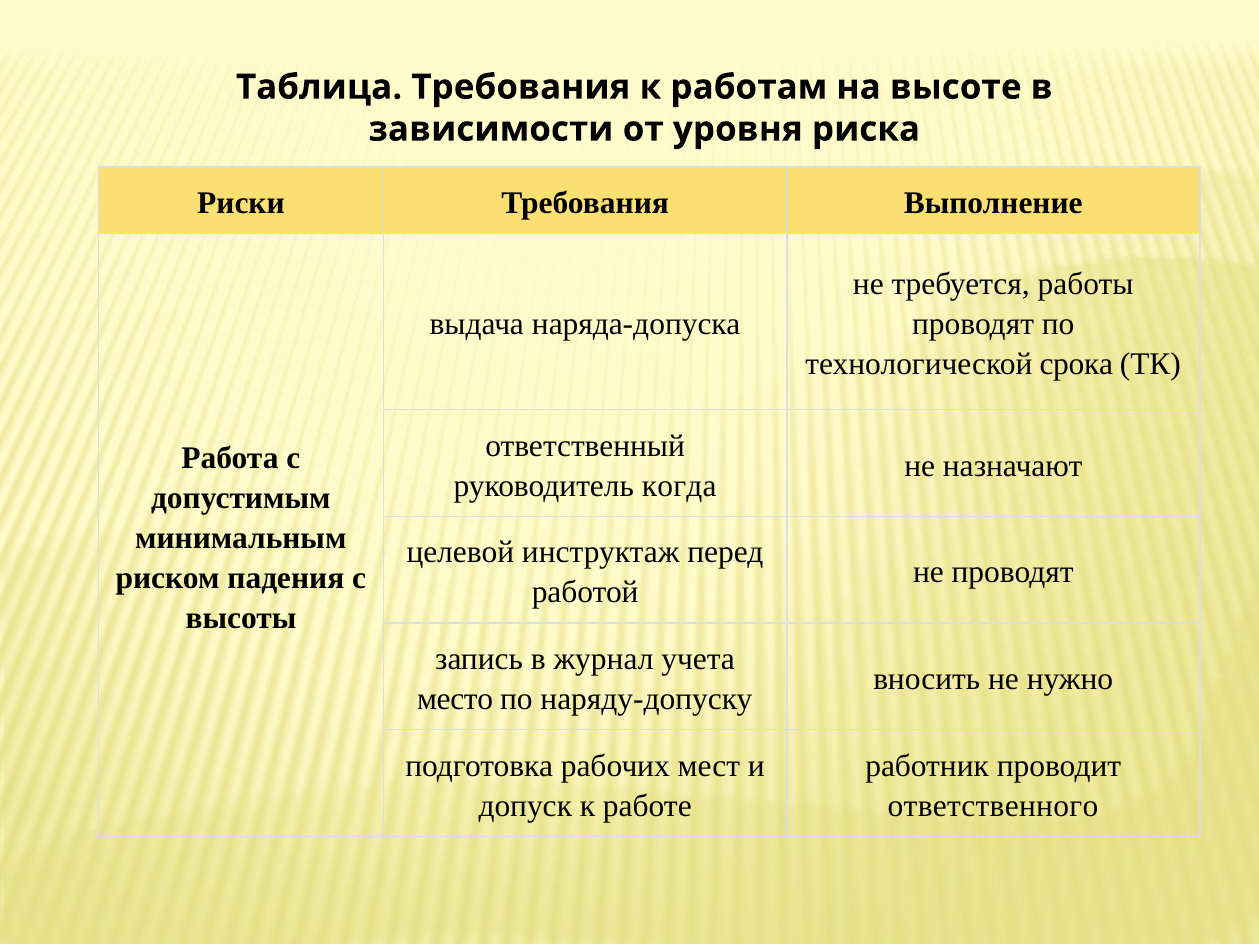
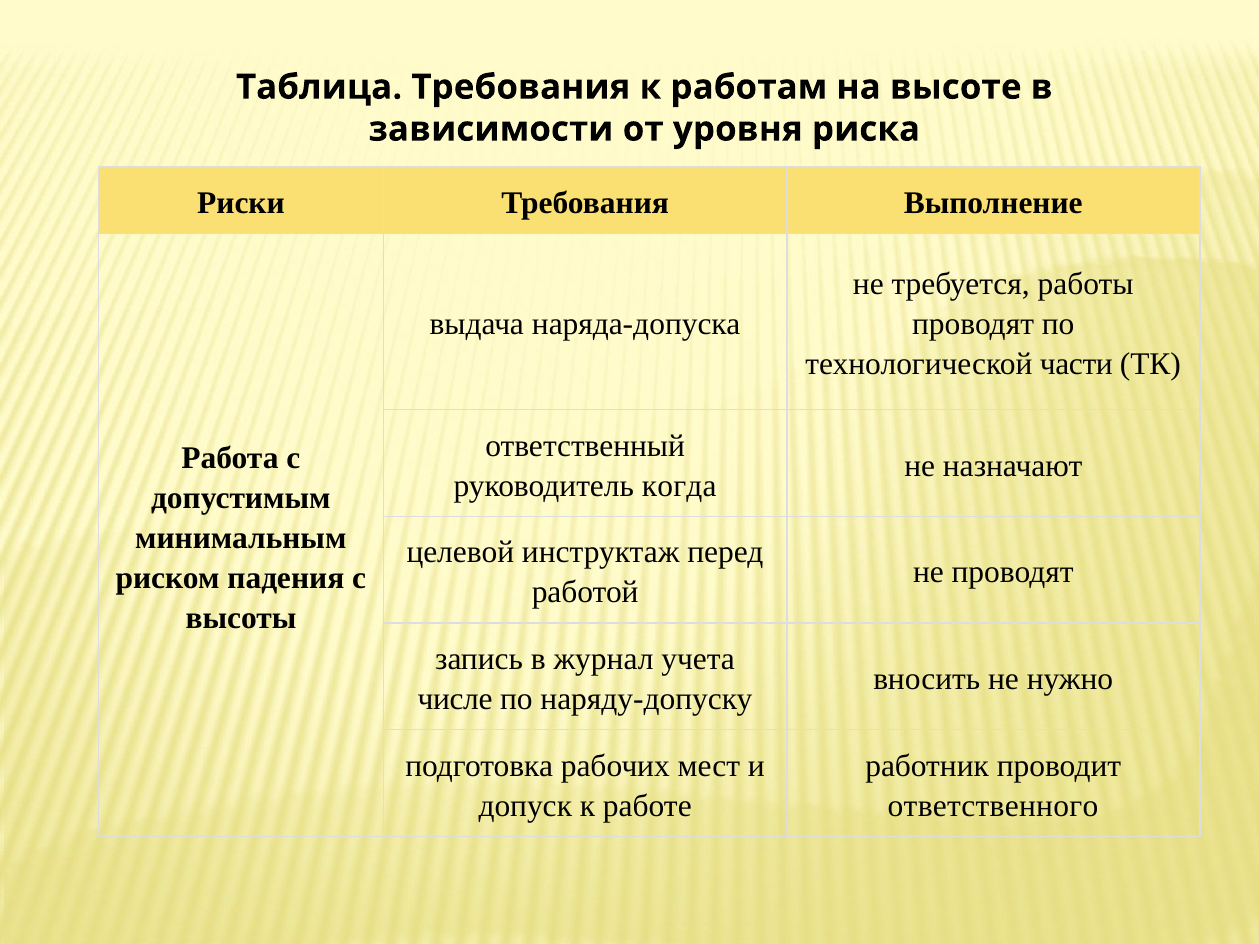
срока: срока -> части (1076, 365)
место: место -> числе (455, 699)
